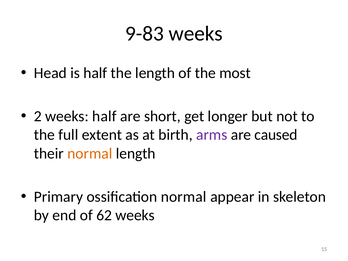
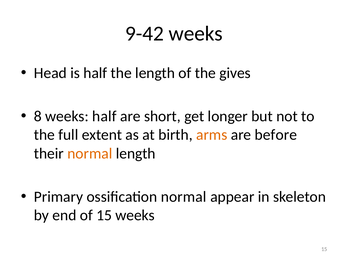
9-83: 9-83 -> 9-42 (145, 34)
most: most -> gives (235, 73)
2: 2 -> 8 (38, 116)
arms colour: purple -> orange (212, 135)
caused: caused -> before (276, 135)
of 62: 62 -> 15 (104, 215)
